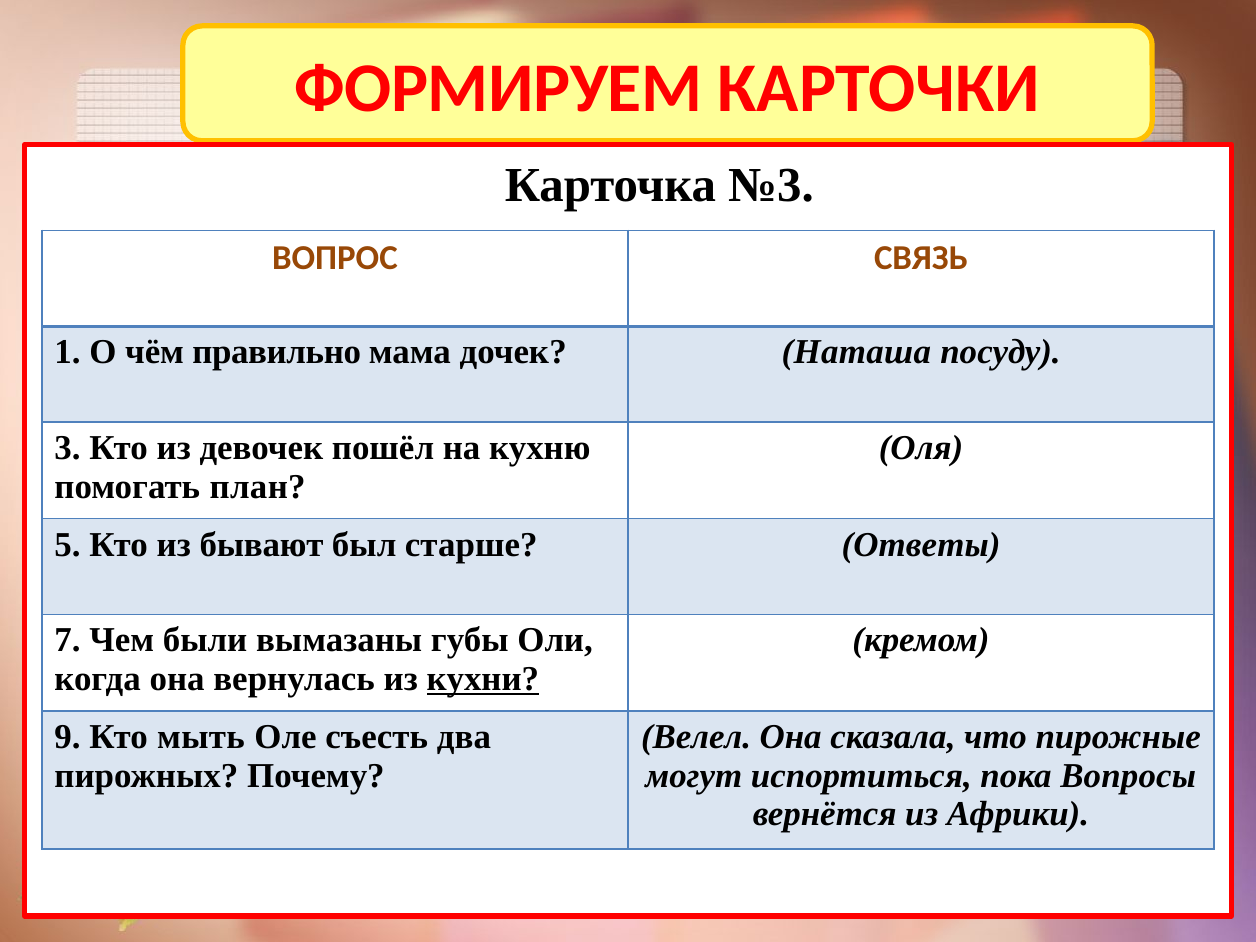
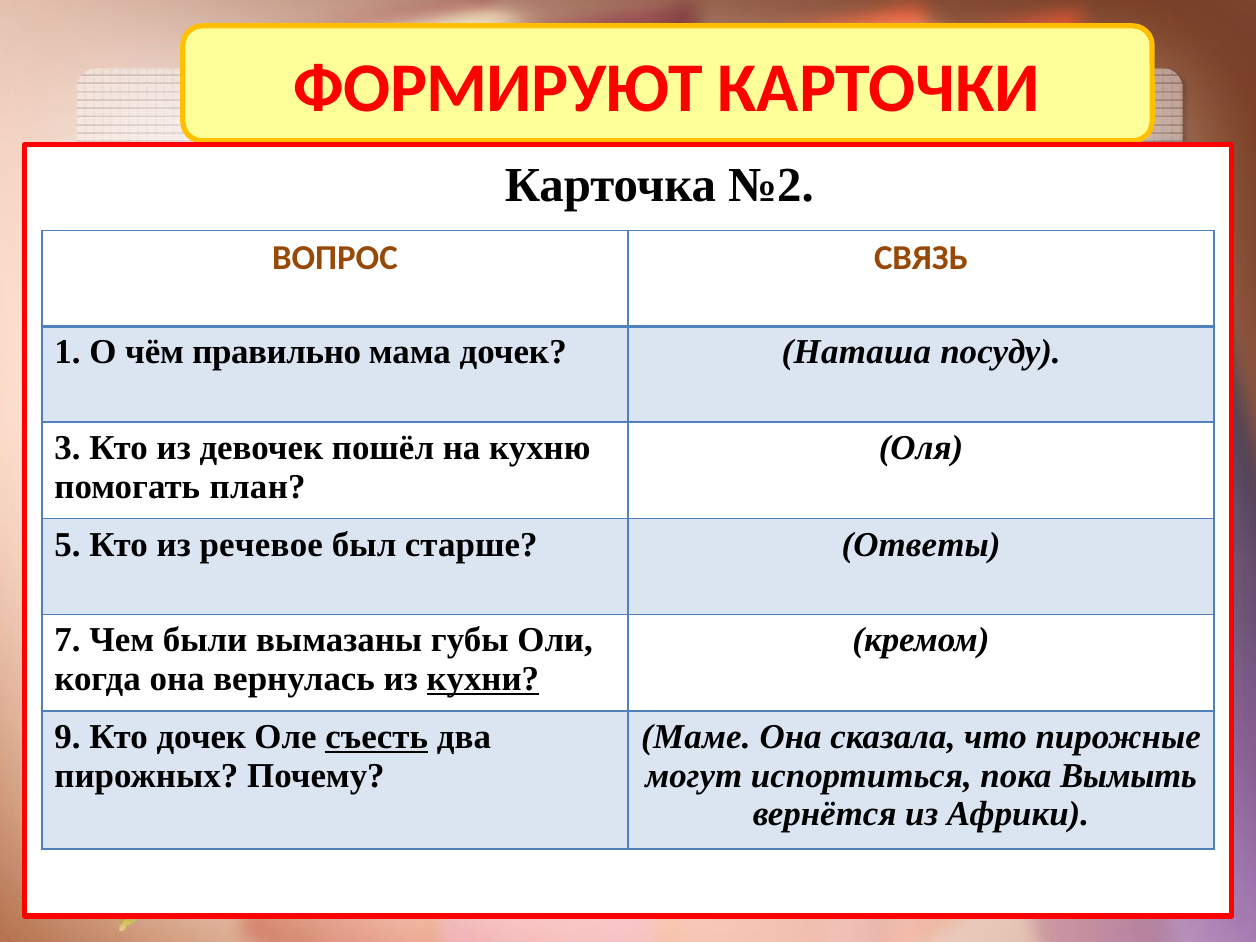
ФОРМИРУЕМ: ФОРМИРУЕМ -> ФОРМИРУЮТ (499, 88)
№3: №3 -> №2 (771, 185)
бывают: бывают -> речевое (261, 544)
Кто мыть: мыть -> дочек (201, 737)
съесть underline: none -> present (377, 737)
Велел: Велел -> Маме (696, 737)
Вопросы: Вопросы -> Вымыть (1128, 776)
